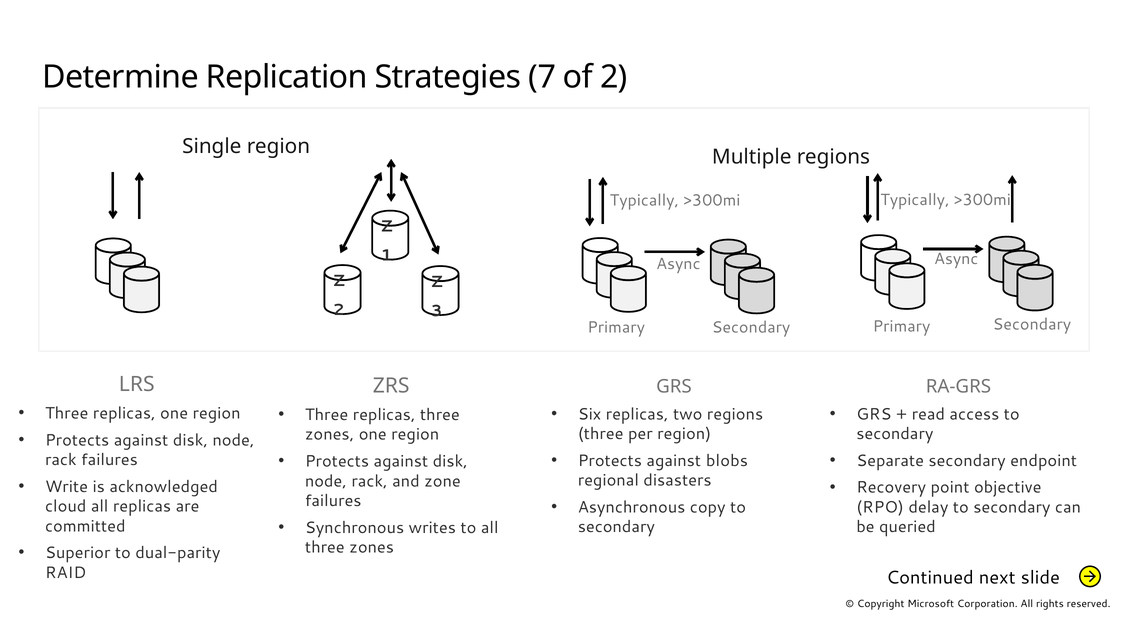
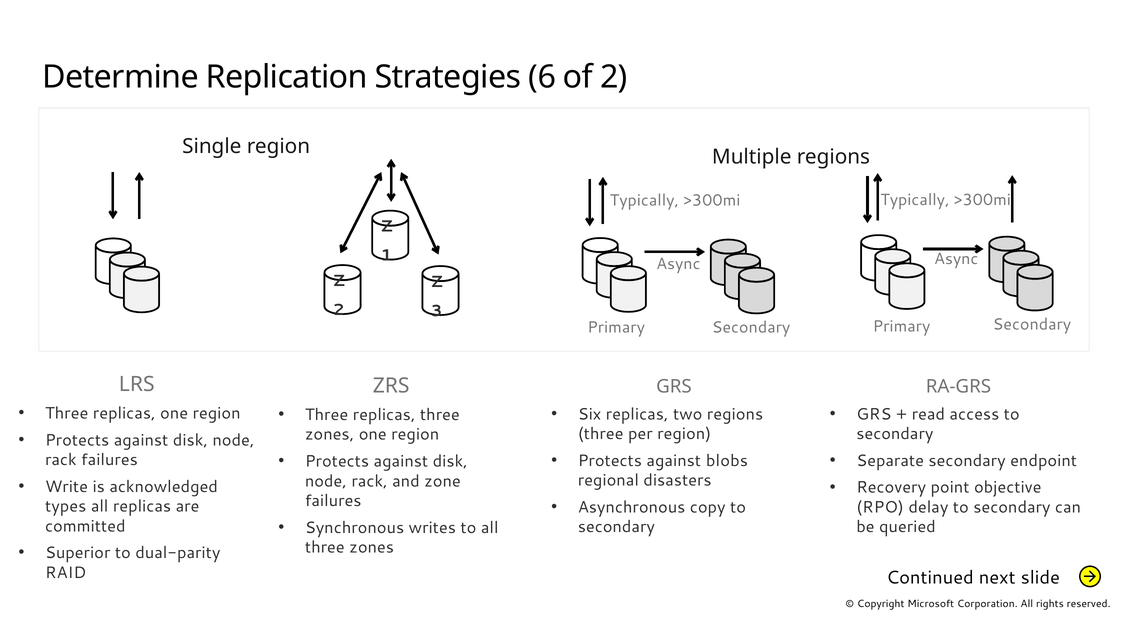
7: 7 -> 6 (542, 77)
cloud: cloud -> types (66, 507)
